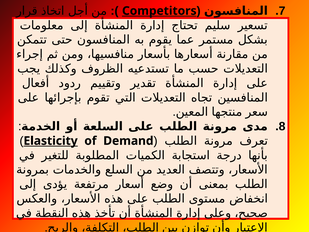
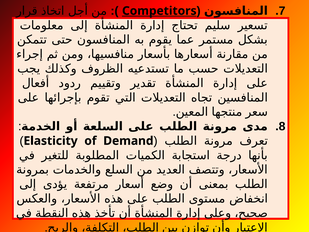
Elasticity underline: present -> none (51, 141)
